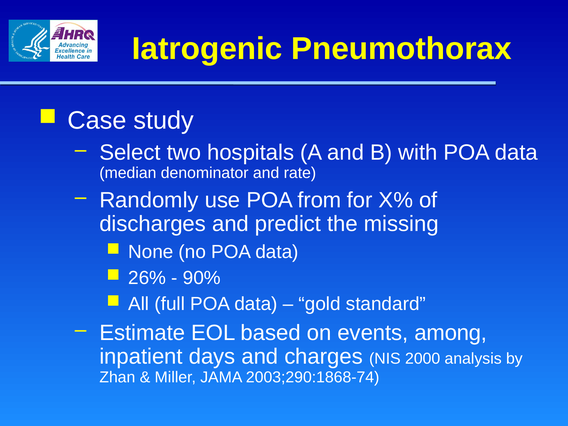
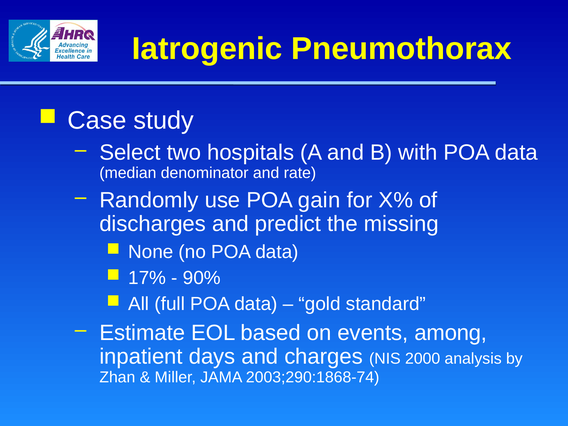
from: from -> gain (319, 200)
26%: 26% -> 17% (147, 278)
